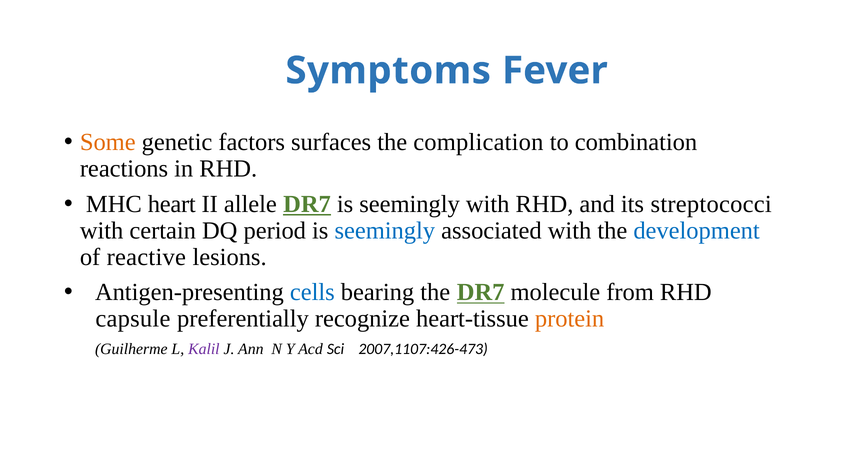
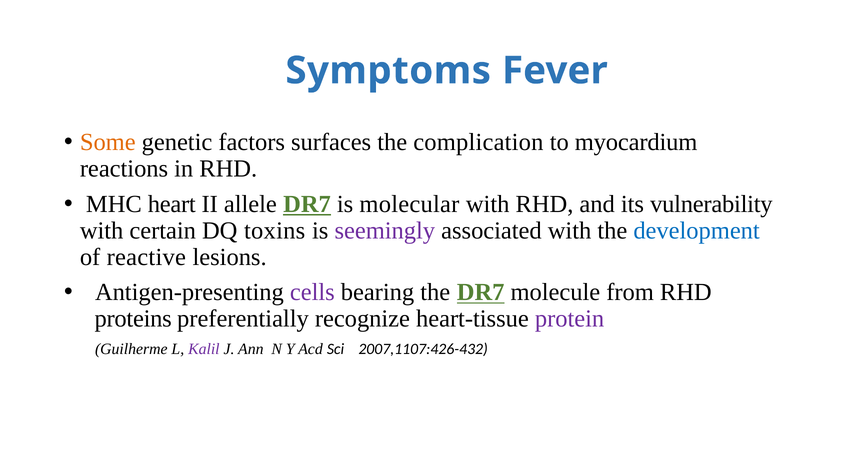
combination: combination -> myocardium (636, 142)
DR7 is seemingly: seemingly -> molecular (409, 204)
streptococci: streptococci -> vulnerability (711, 204)
period: period -> toxins (275, 230)
seemingly colour: blue -> purple (385, 230)
cells colour: blue -> purple (312, 292)
capsule: capsule -> proteins (133, 319)
protein colour: orange -> purple (570, 319)
2007,1107:426-473: 2007,1107:426-473 -> 2007,1107:426-432 (423, 349)
